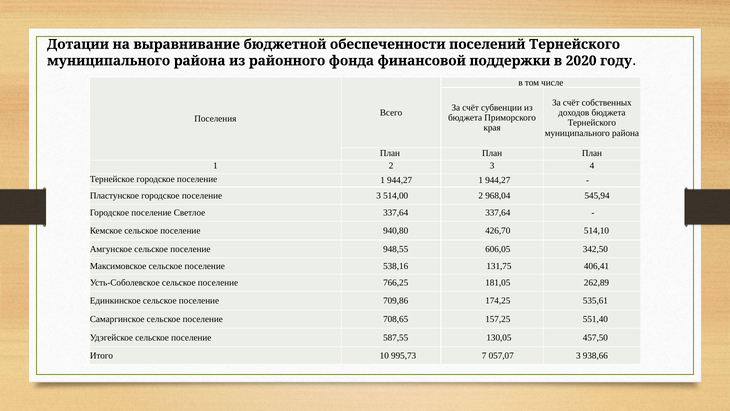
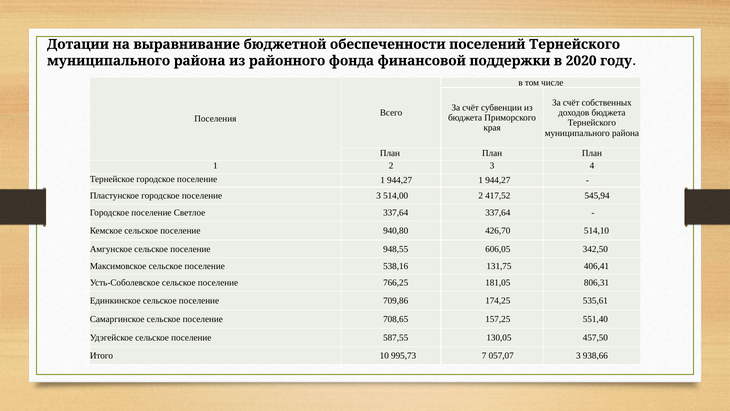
968,04: 968,04 -> 417,52 (498, 196)
262,89: 262,89 -> 806,31 (597, 283)
